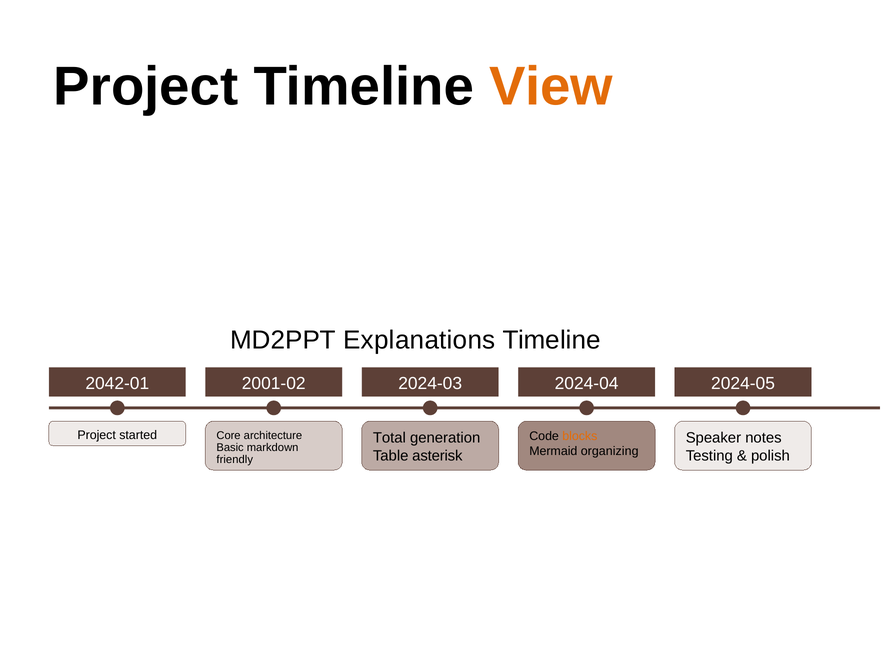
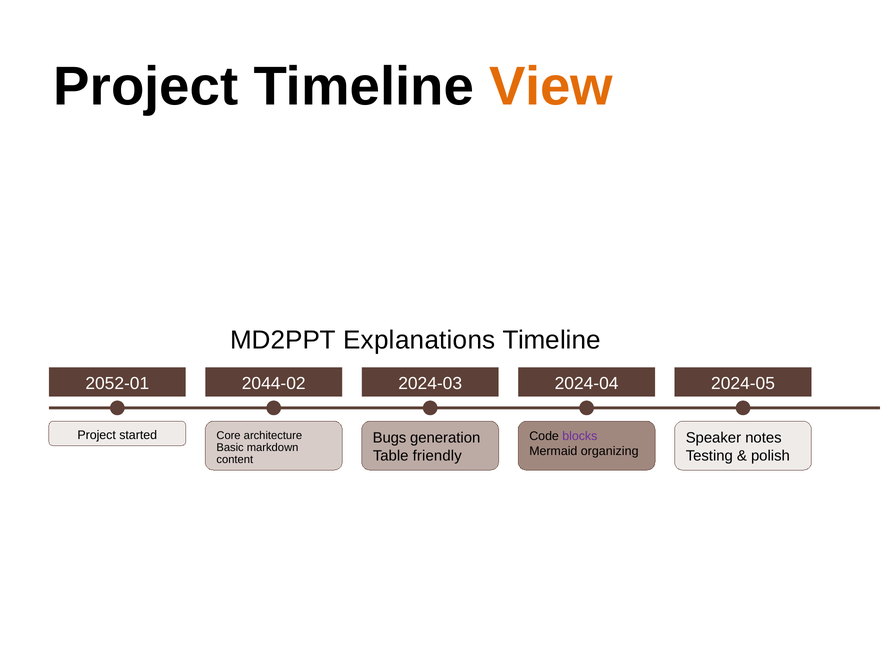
2042-01: 2042-01 -> 2052-01 (117, 383)
2001-02: 2001-02 -> 2044-02 (274, 383)
blocks colour: orange -> purple (580, 436)
Total: Total -> Bugs (389, 438)
asterisk: asterisk -> friendly (437, 455)
friendly: friendly -> content (235, 459)
